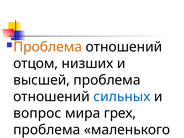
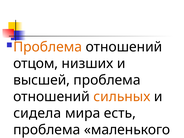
сильных colour: blue -> orange (122, 97)
вопрос: вопрос -> сидела (37, 113)
грех: грех -> есть (120, 113)
